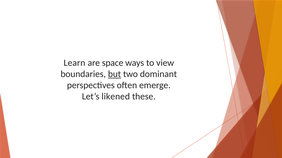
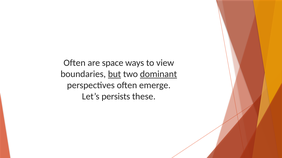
Learn: Learn -> Often (75, 63)
dominant underline: none -> present (158, 74)
likened: likened -> persists (116, 97)
